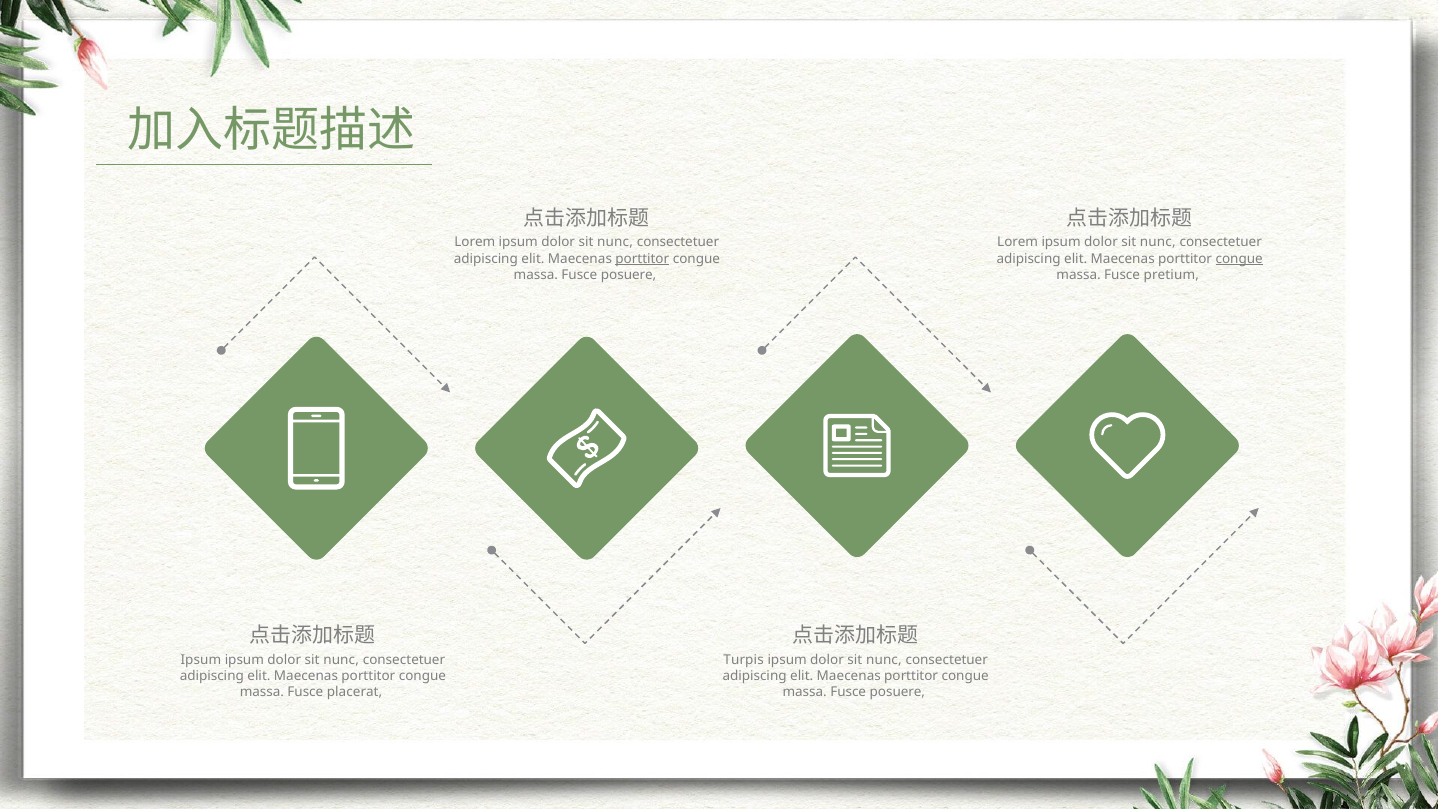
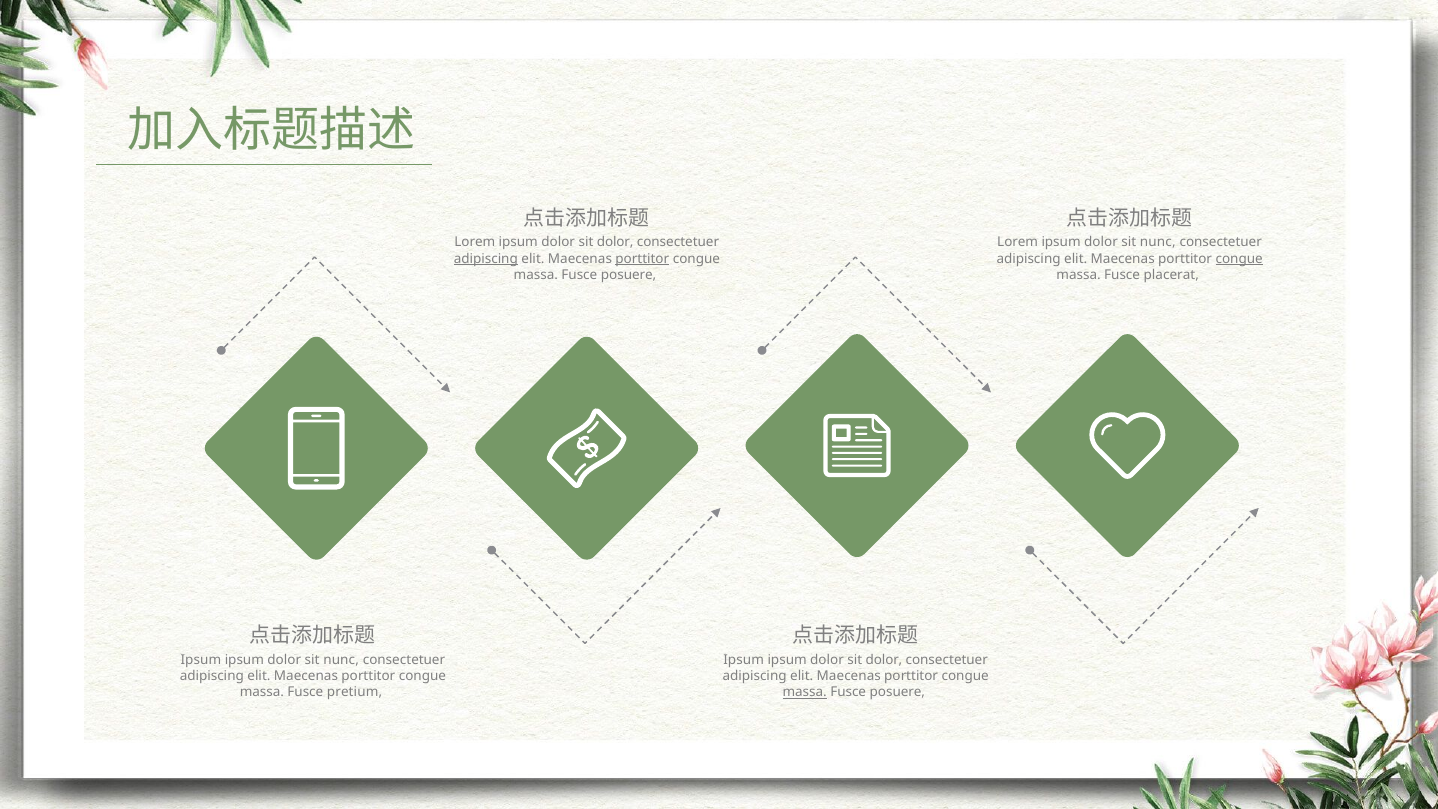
nunc: nunc -> dolor (615, 242)
adipiscing underline: none -> present (486, 259)
pretium: pretium -> placerat (1171, 275)
Turpis: Turpis -> Ipsum (744, 660)
nunc: nunc -> dolor (884, 660)
placerat: placerat -> pretium (355, 693)
massa underline: none -> present (805, 693)
